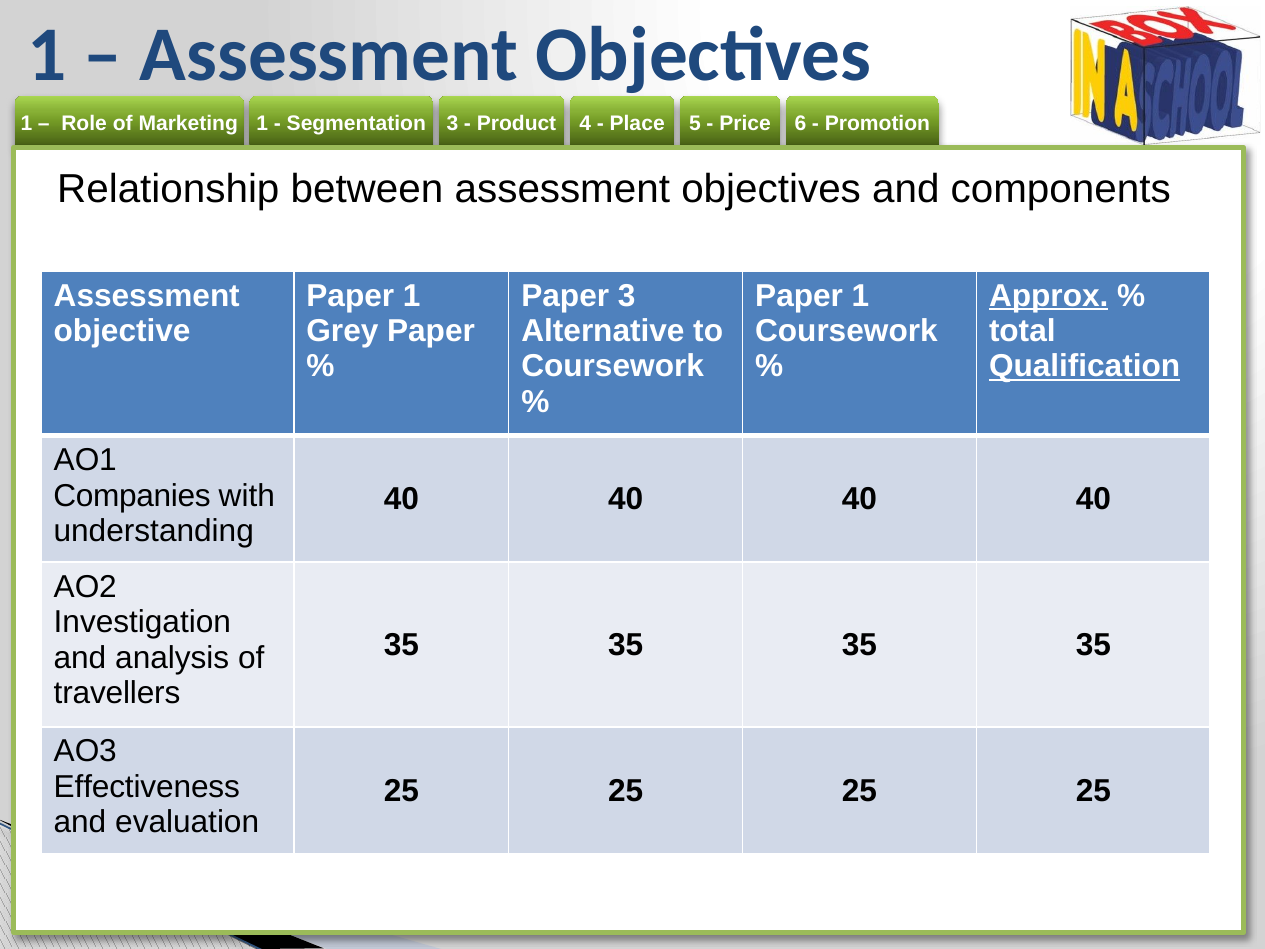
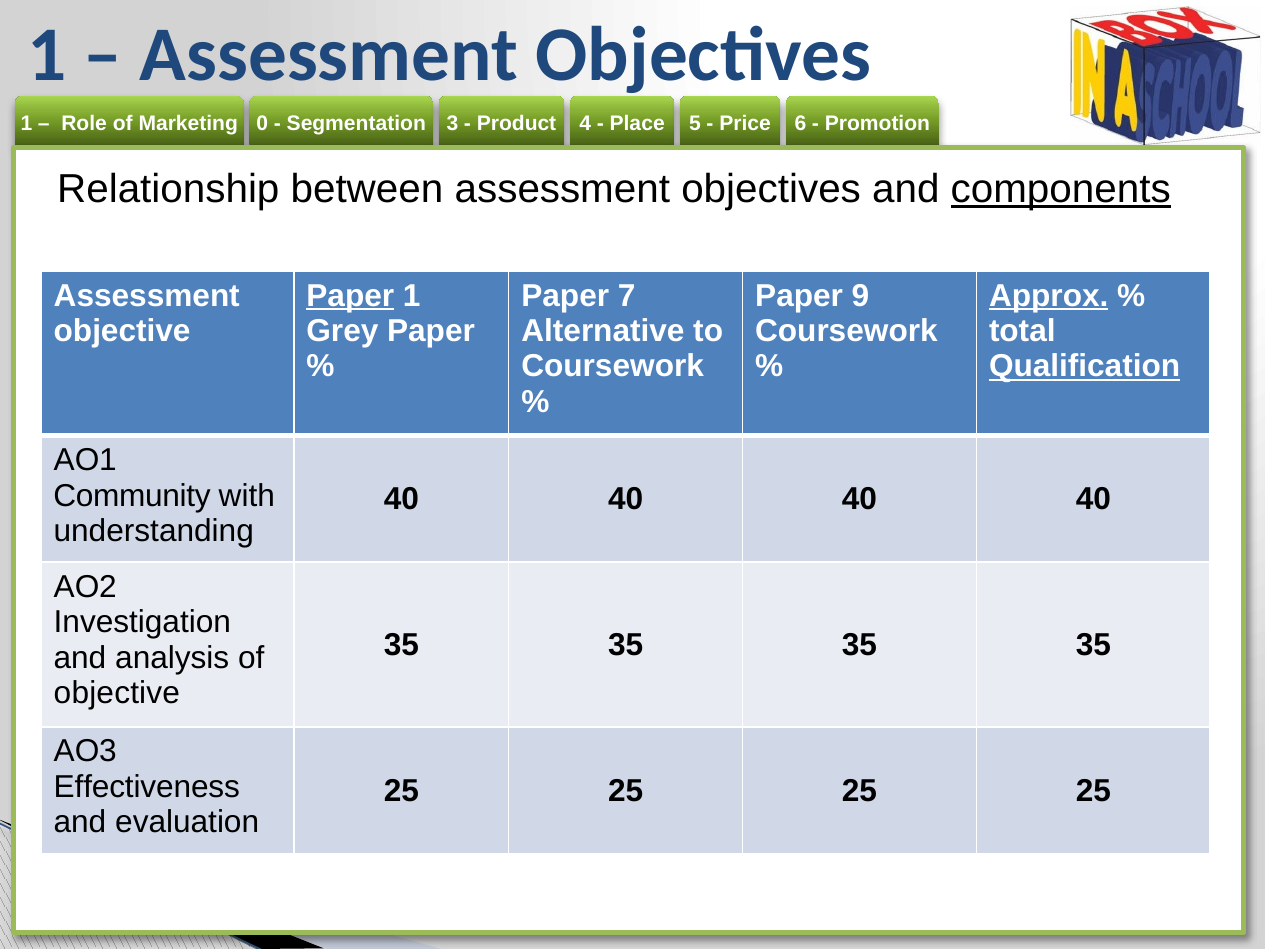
1: 1 -> 0 (262, 123)
components underline: none -> present (1061, 189)
Paper underline: none -> present (350, 296)
Paper 3: 3 -> 7 (627, 296)
1: 1 -> 9 (860, 296)
Companies: Companies -> Community (132, 496)
travellers: travellers -> objective (117, 693)
